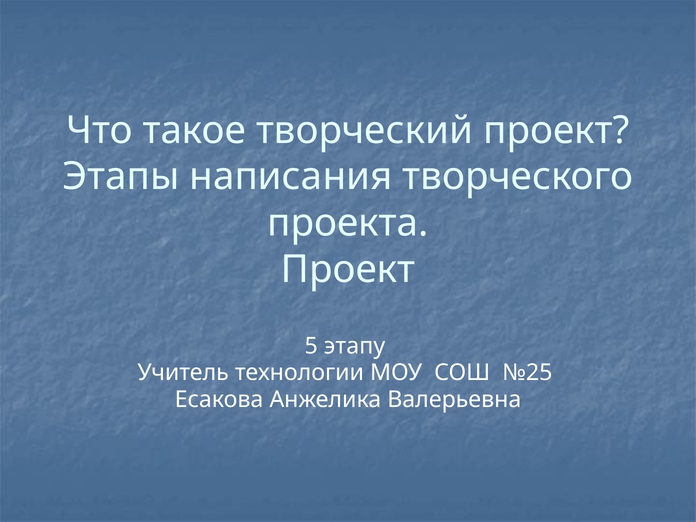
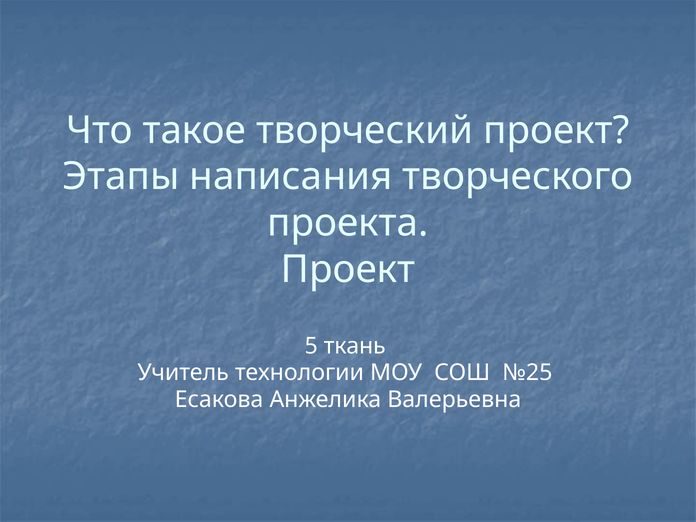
этапу: этапу -> ткань (355, 346)
